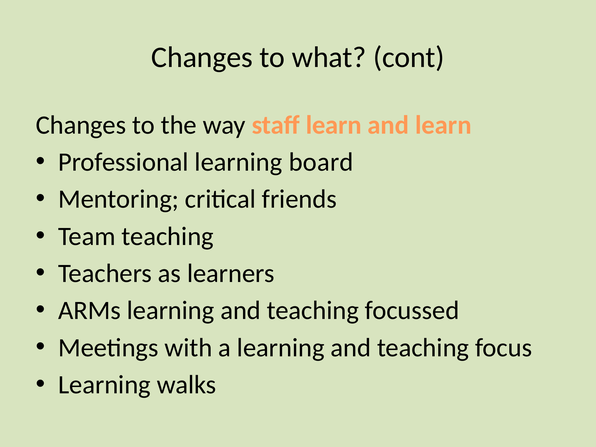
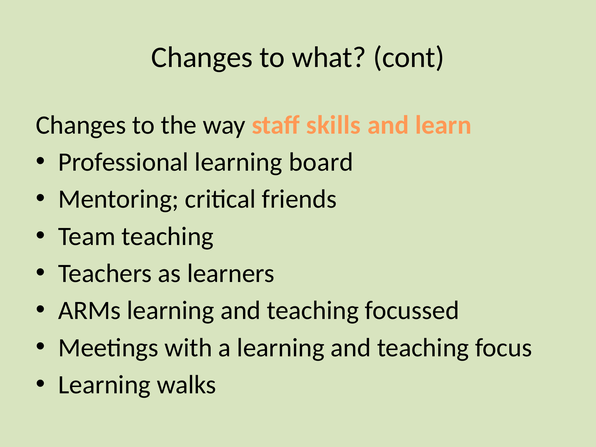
staff learn: learn -> skills (333, 125)
